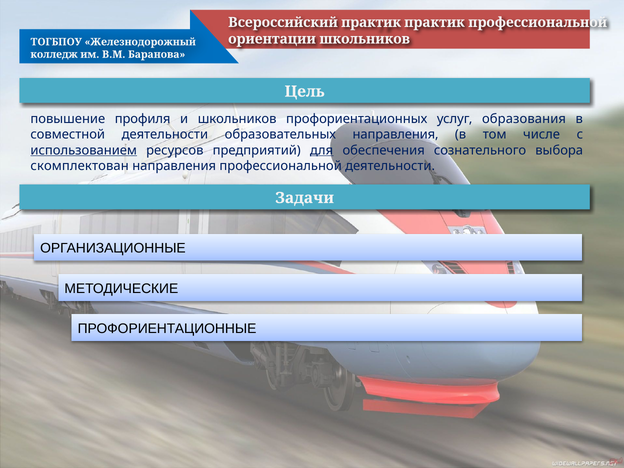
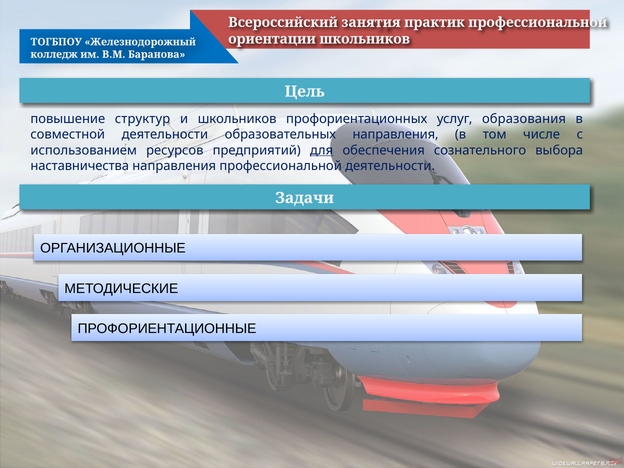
Всероссийский практик: практик -> занятия (371, 22)
профиля: профиля -> структур (143, 119)
использованием underline: present -> none (84, 150)
скомплектован: скомплектован -> наставничества (80, 166)
